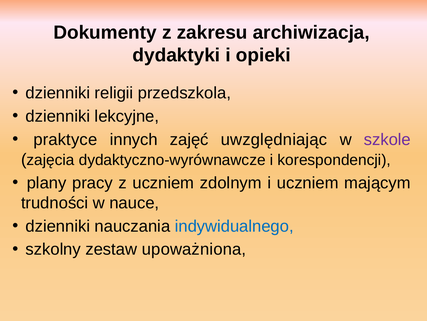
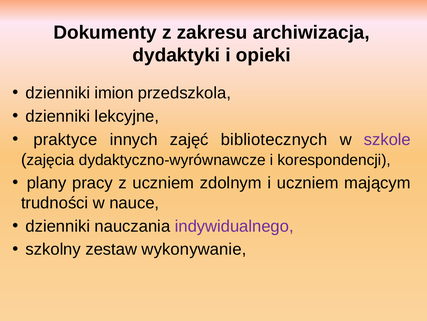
religii: religii -> imion (114, 93)
uwzględniając: uwzględniając -> bibliotecznych (274, 139)
indywidualnego colour: blue -> purple (234, 226)
upoważniona: upoważniona -> wykonywanie (194, 249)
